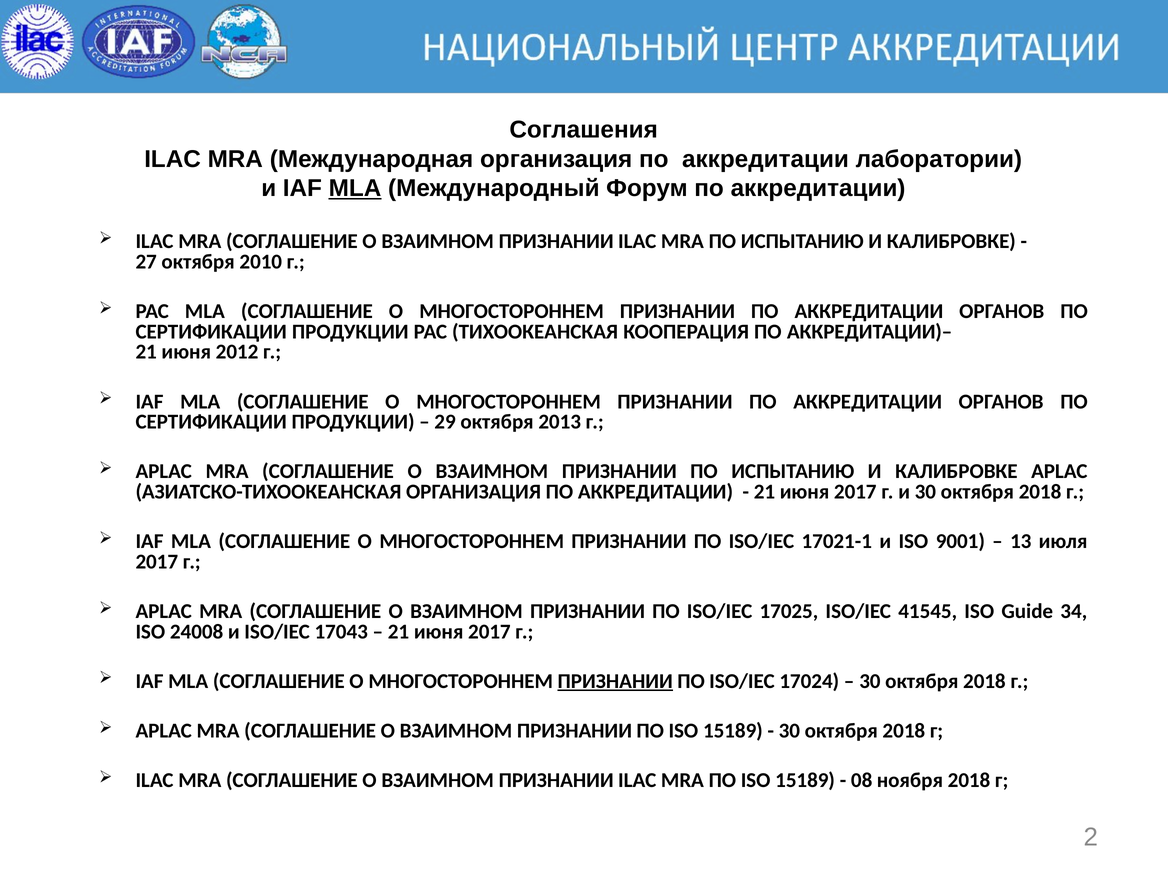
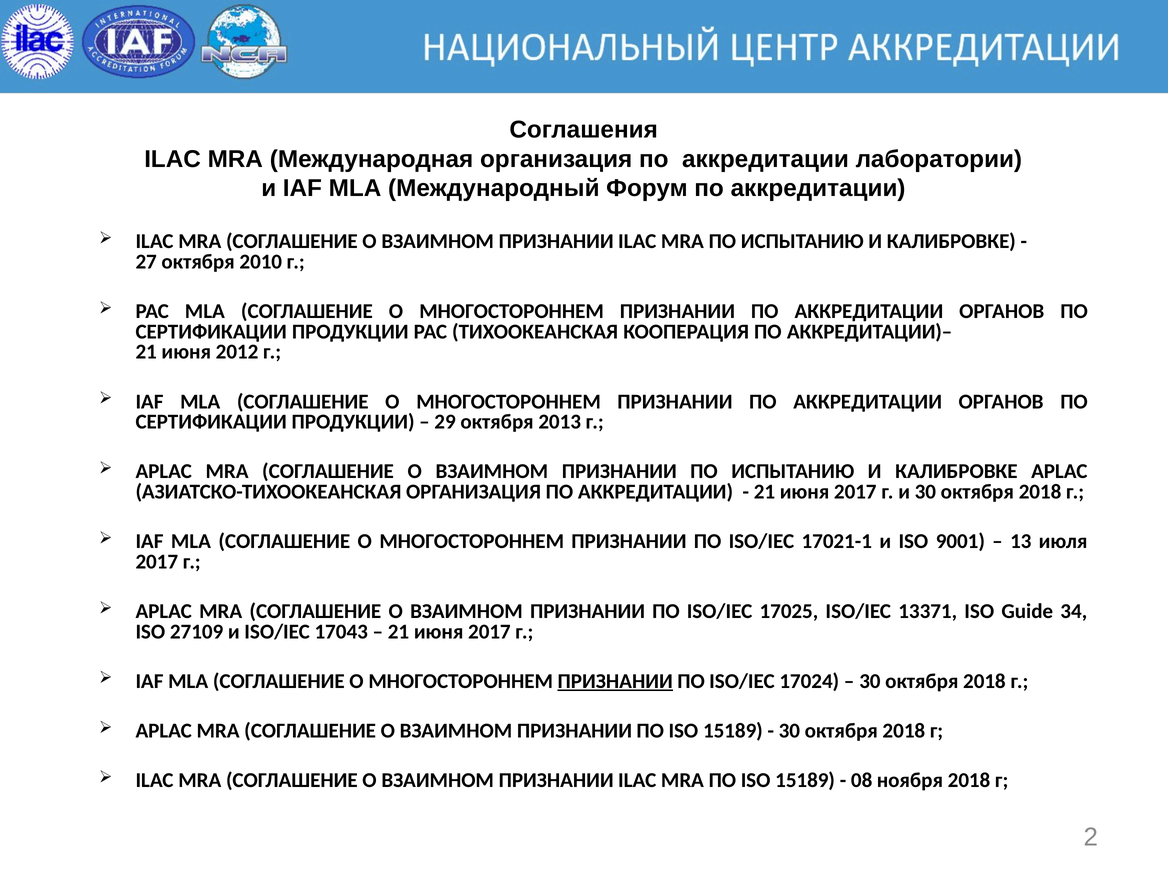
MLA underline: present -> none (355, 188)
41545: 41545 -> 13371 (928, 611)
24008: 24008 -> 27109 (197, 632)
